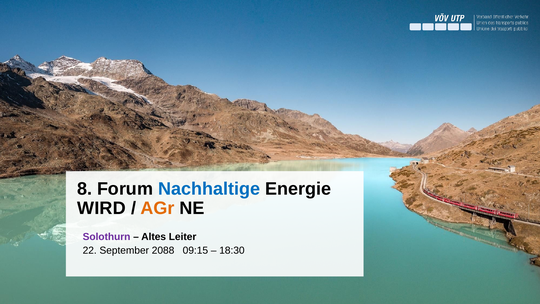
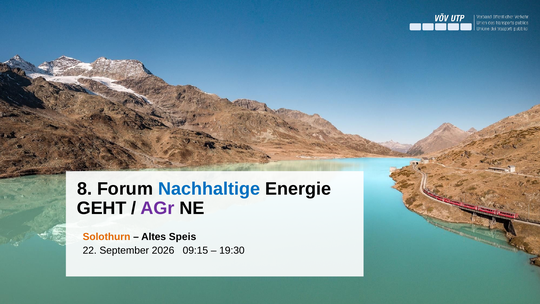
WIRD: WIRD -> GEHT (102, 208)
AGr colour: orange -> purple (157, 208)
Solothurn colour: purple -> orange (107, 237)
Leiter: Leiter -> Speis (183, 237)
2088: 2088 -> 2026 (163, 250)
18:30: 18:30 -> 19:30 (232, 250)
